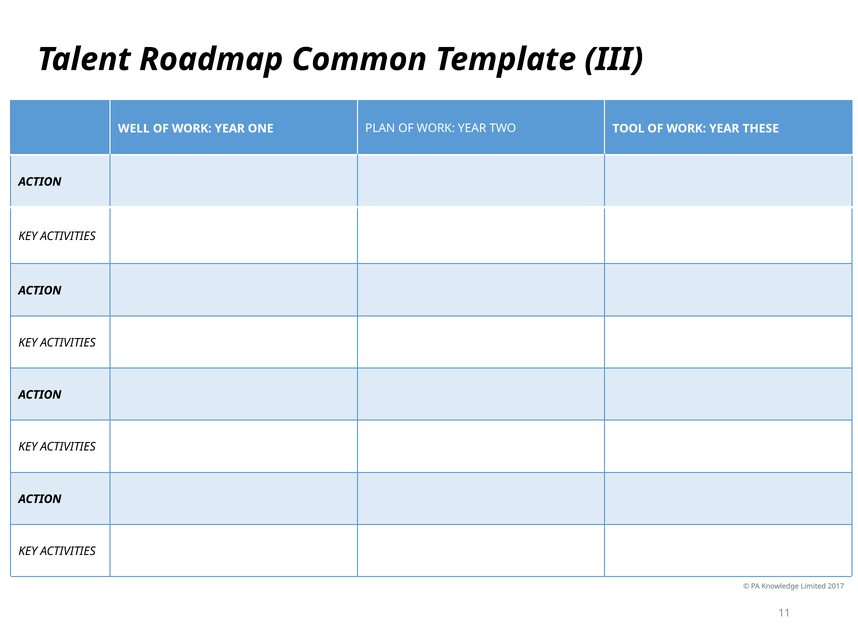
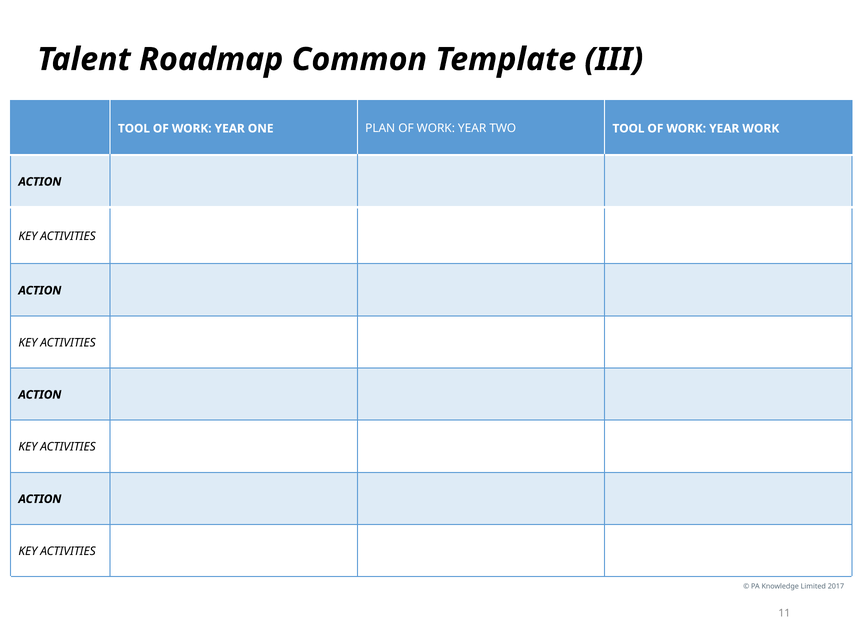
WELL: WELL -> TOOL (134, 129)
YEAR THESE: THESE -> WORK (761, 129)
